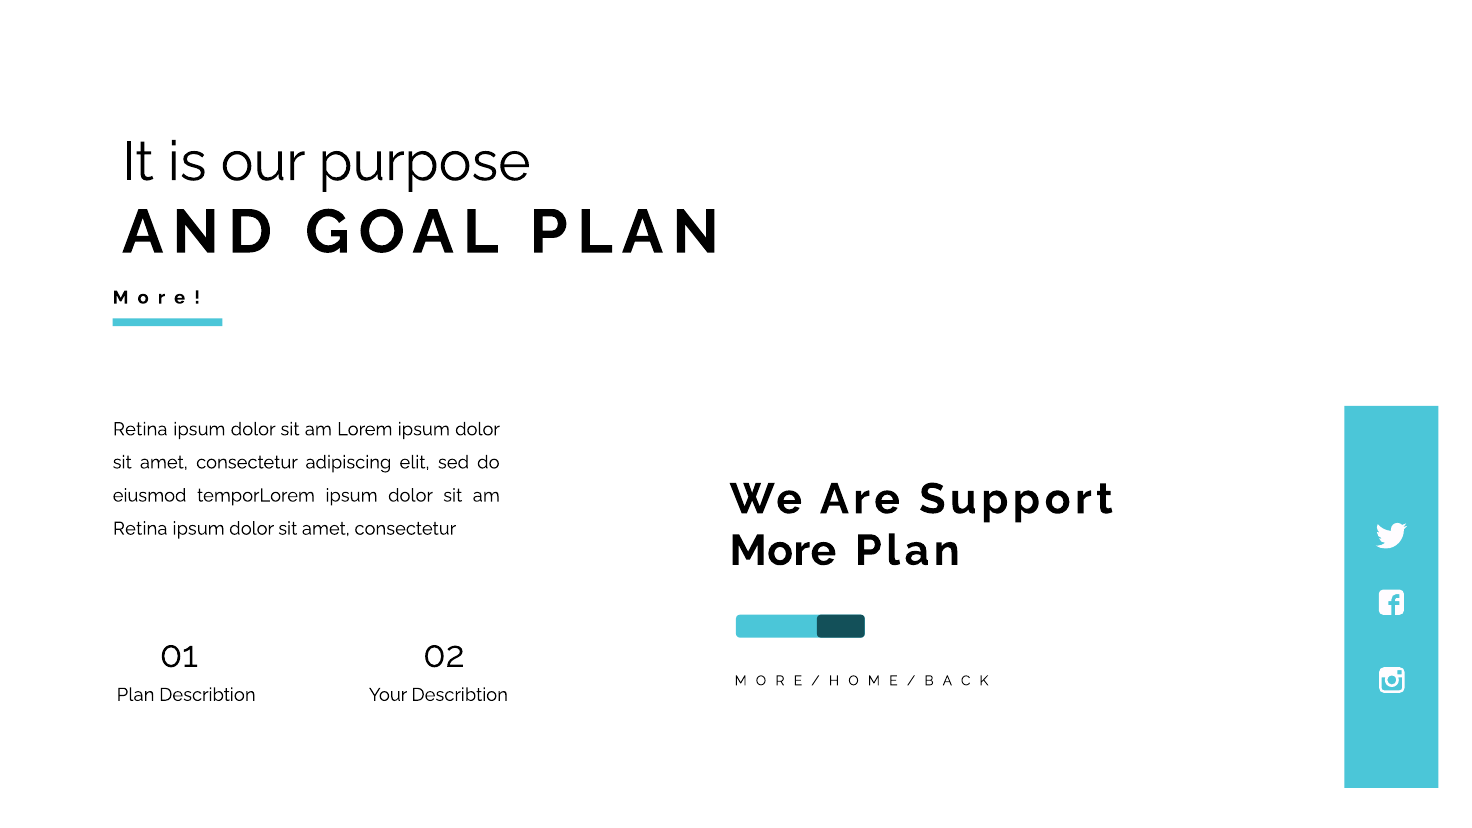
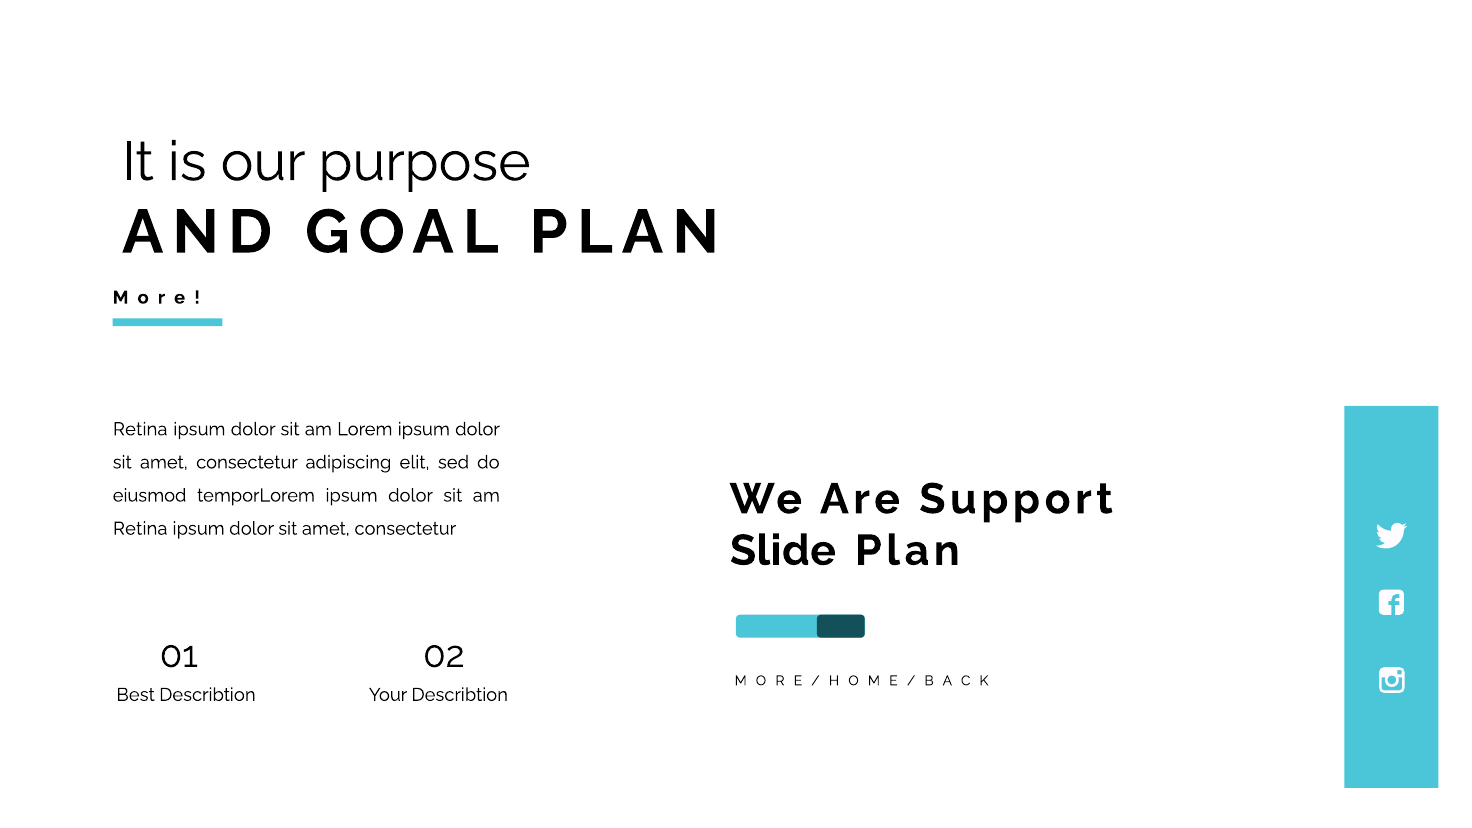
More: More -> Slide (783, 551)
Plan: Plan -> Best (136, 695)
